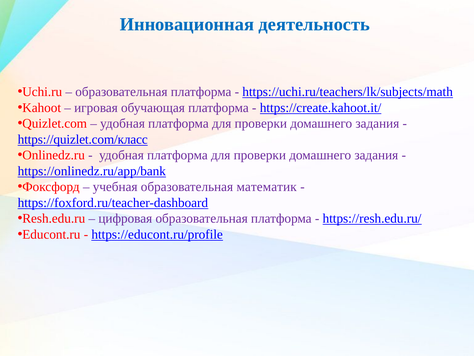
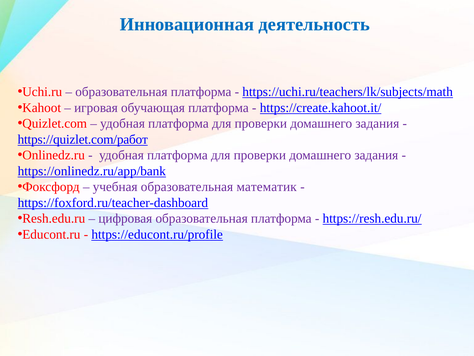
https://quizlet.com/класс: https://quizlet.com/класс -> https://quizlet.com/работ (83, 139)
